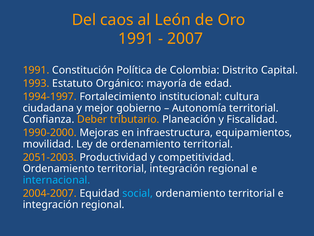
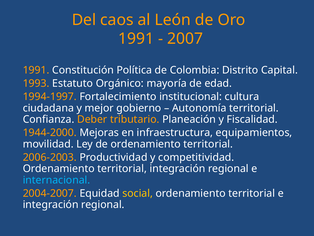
1990-2000: 1990-2000 -> 1944-2000 (50, 132)
2051-2003: 2051-2003 -> 2006-2003 (50, 157)
social colour: light blue -> yellow (138, 193)
